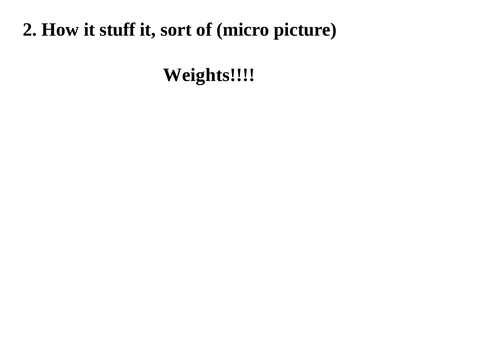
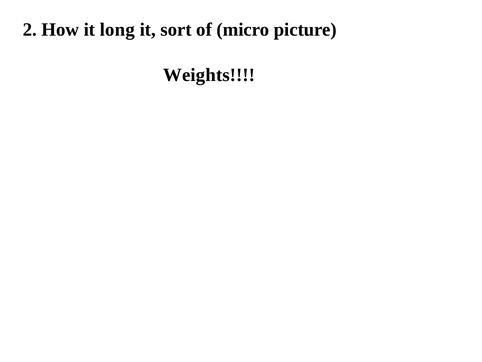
stuff: stuff -> long (117, 30)
